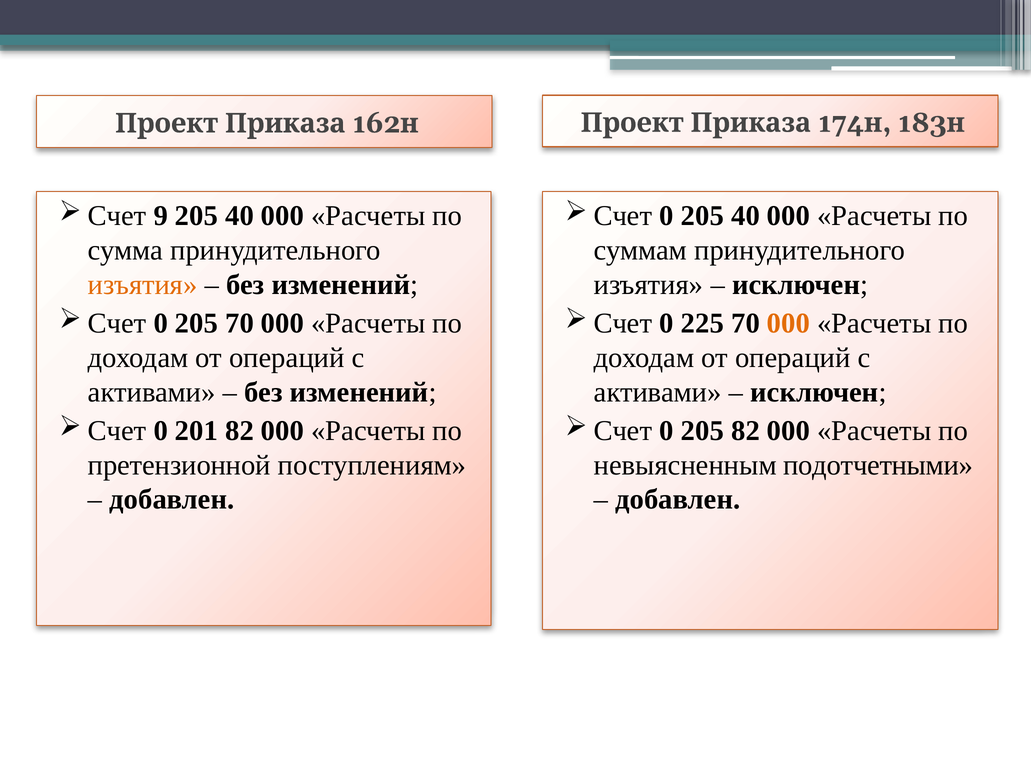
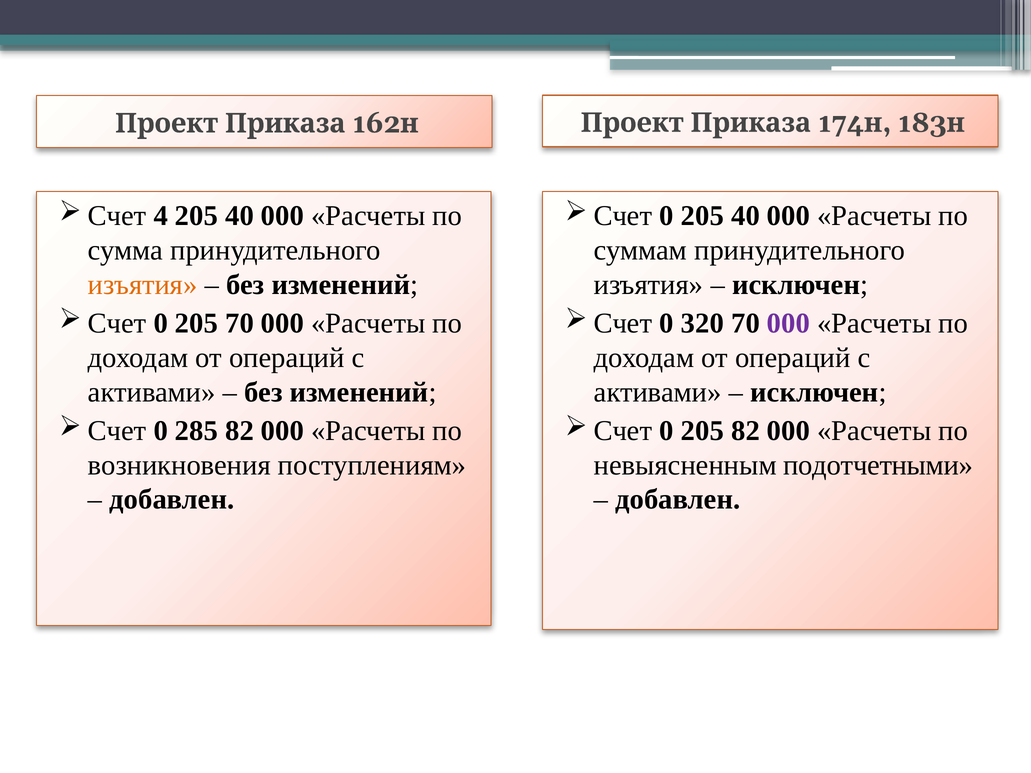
9: 9 -> 4 (161, 216)
225: 225 -> 320 (702, 323)
000 colour: orange -> purple (788, 323)
201: 201 -> 285 (196, 431)
претензионной: претензионной -> возникновения (179, 465)
